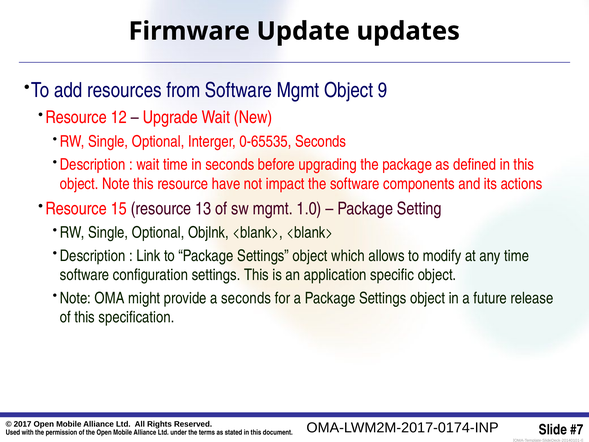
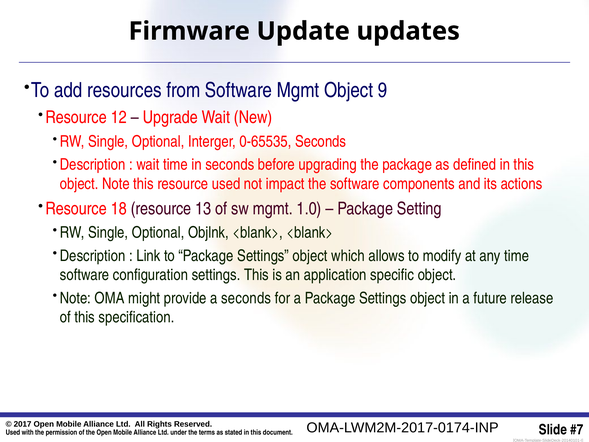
resource have: have -> used (226, 184)
15: 15 -> 18 (119, 208)
